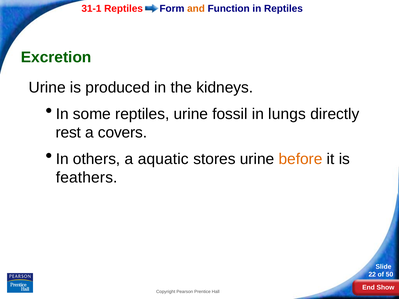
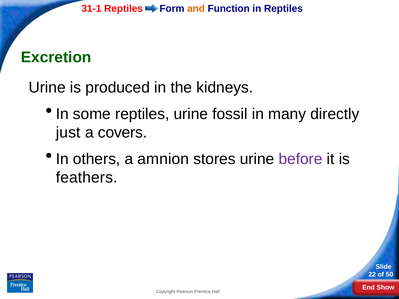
lungs: lungs -> many (287, 114)
rest: rest -> just (68, 133)
aquatic: aquatic -> amnion (163, 159)
before colour: orange -> purple (301, 159)
